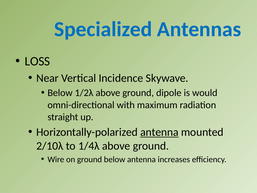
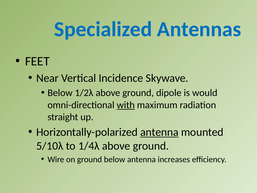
LOSS: LOSS -> FEET (37, 61)
with underline: none -> present (126, 105)
2/10λ: 2/10λ -> 5/10λ (50, 146)
